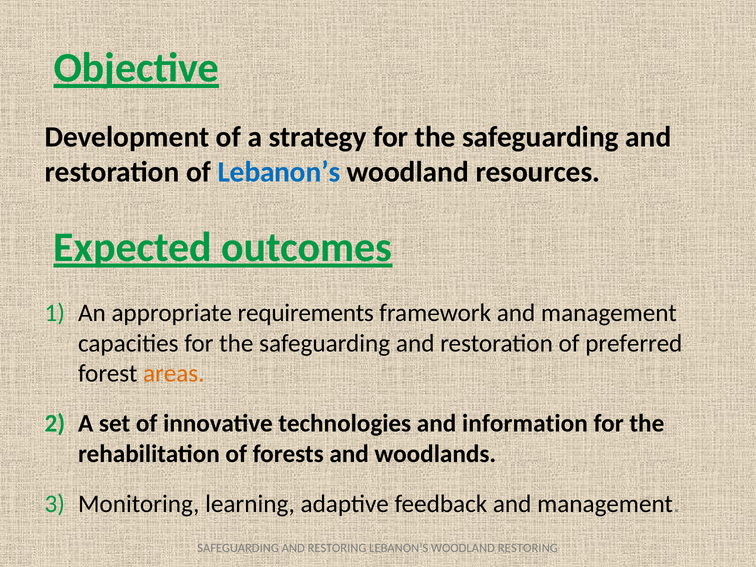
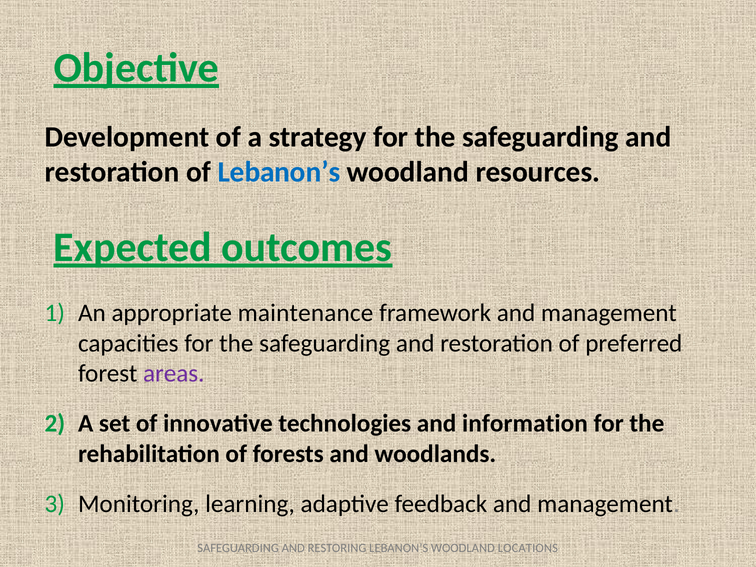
requirements: requirements -> maintenance (306, 313)
areas colour: orange -> purple (174, 374)
WOODLAND RESTORING: RESTORING -> LOCATIONS (528, 548)
